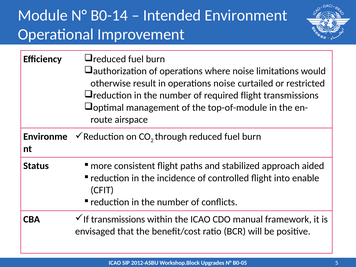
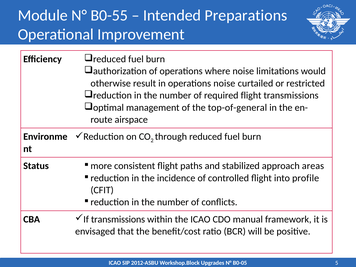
B0-14: B0-14 -> B0-55 (109, 15)
Environment: Environment -> Preparations (246, 15)
top-of-module: top-of-module -> top-of-general (237, 108)
aided: aided -> areas (313, 166)
enable: enable -> profile (306, 178)
